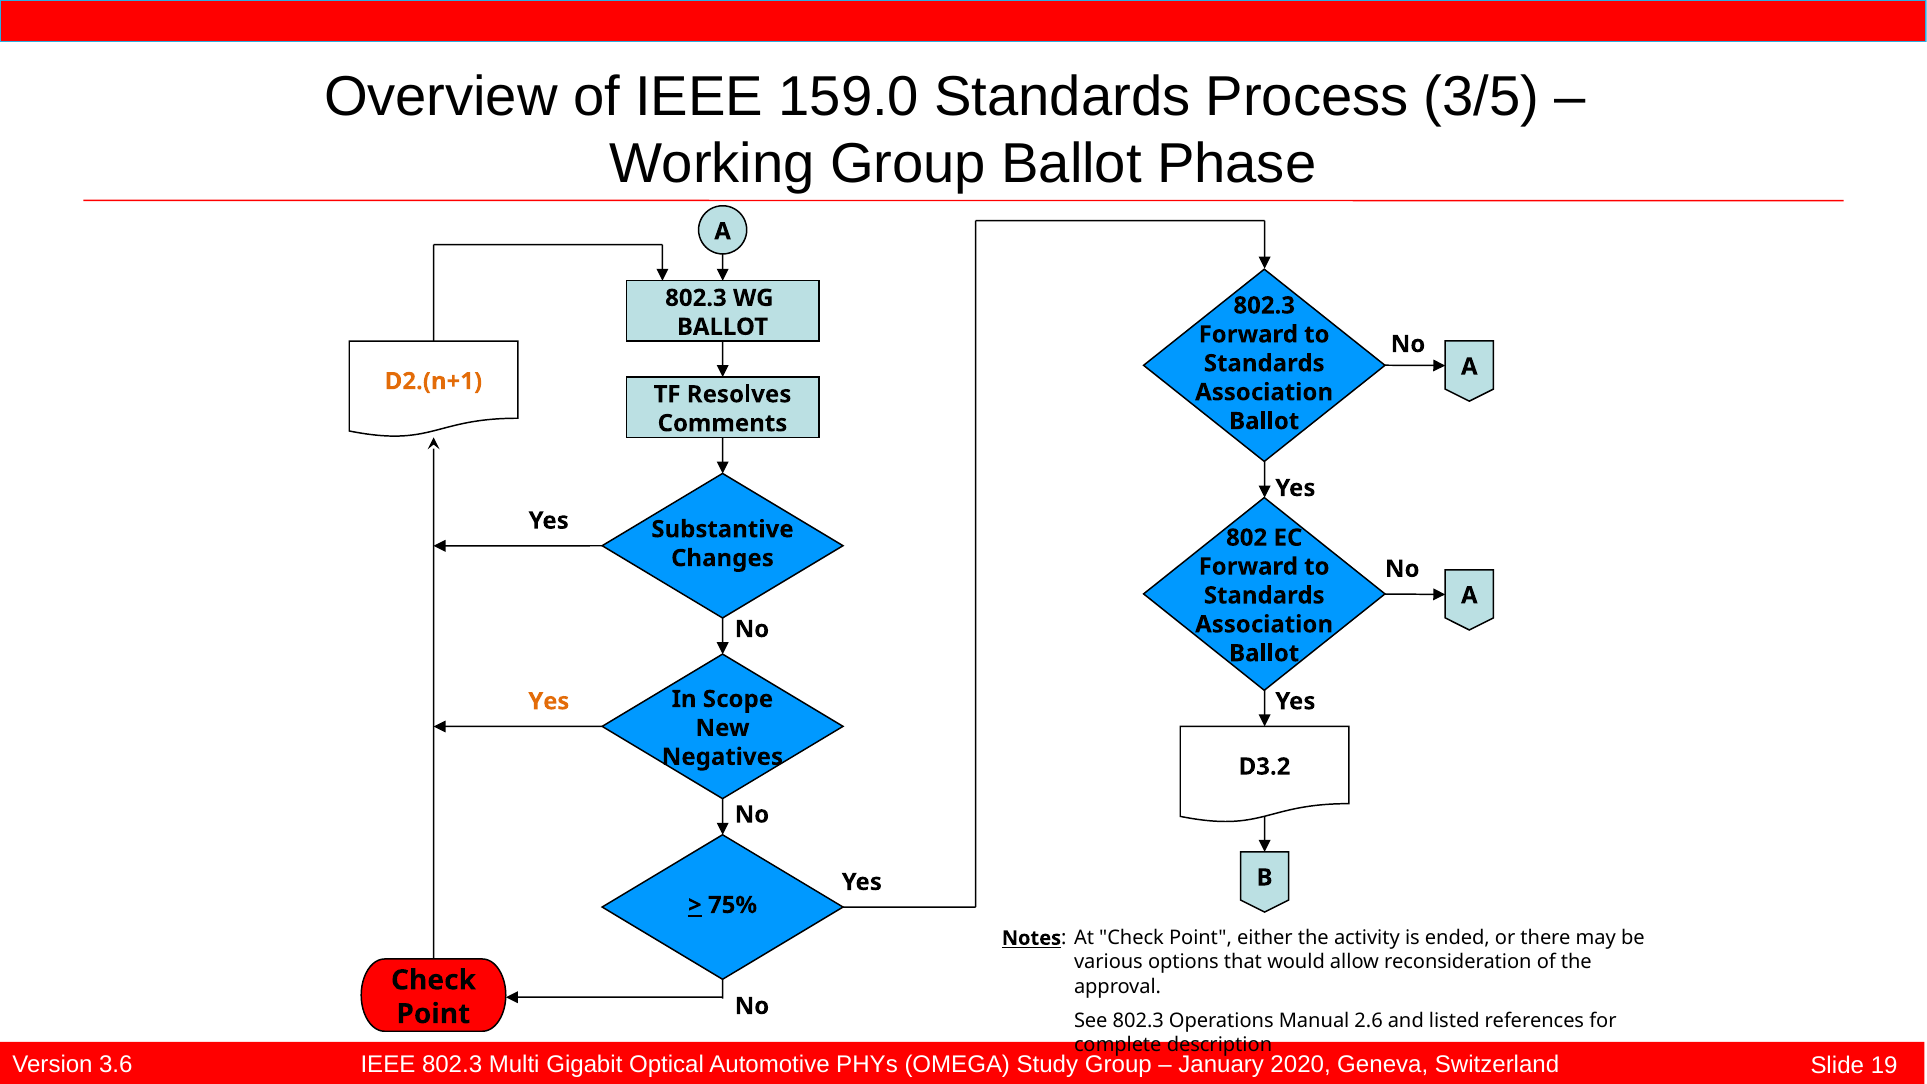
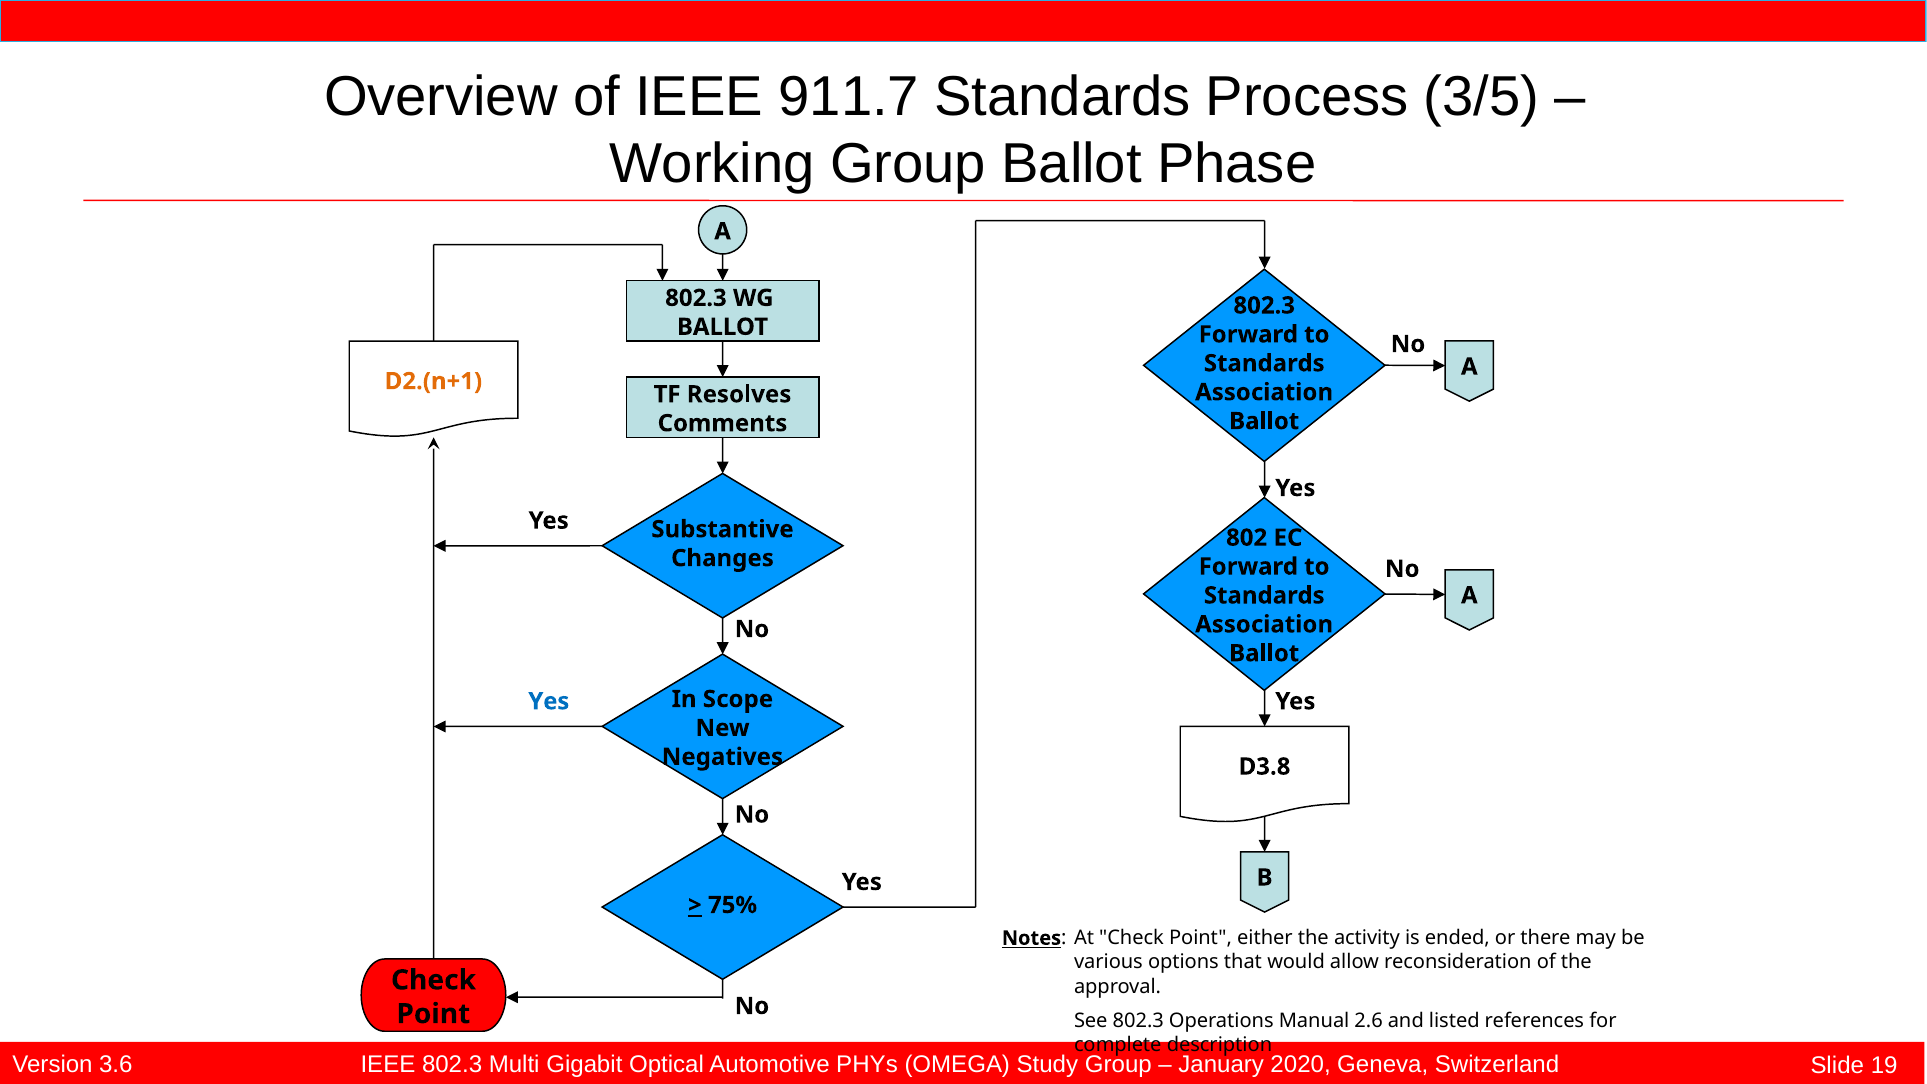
159.0: 159.0 -> 911.7 (849, 97)
Yes colour: orange -> blue (549, 701)
D3.2: D3.2 -> D3.8 (1265, 767)
